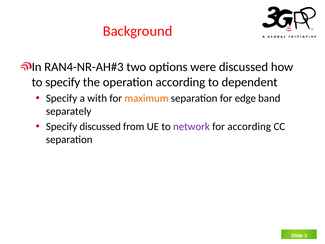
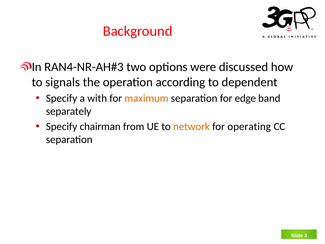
to specify: specify -> signals (63, 82)
Specify discussed: discussed -> chairman (100, 126)
network colour: purple -> orange (191, 126)
for according: according -> operating (249, 126)
